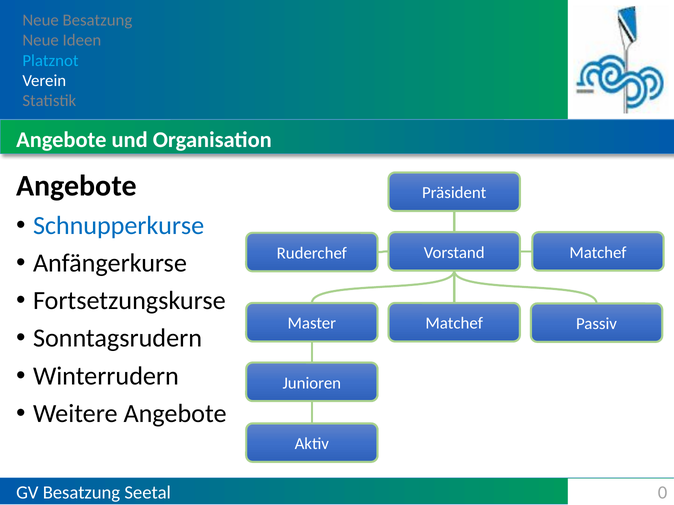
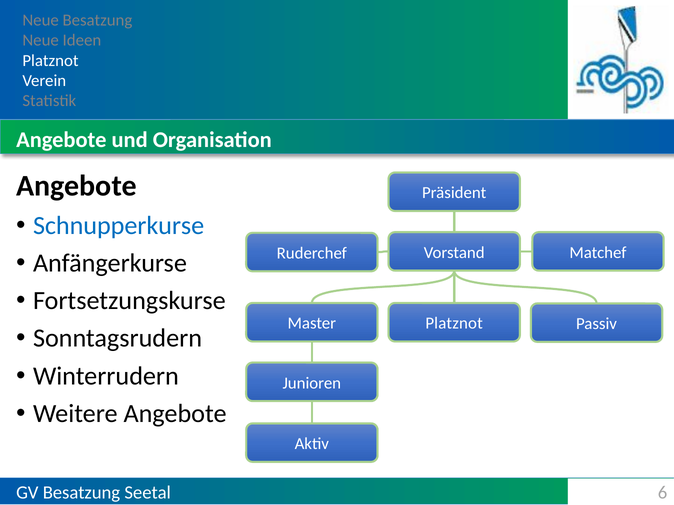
Platznot colour: light blue -> white (50, 61)
Matchef: Matchef -> Platznot (454, 324)
0: 0 -> 6 (663, 493)
